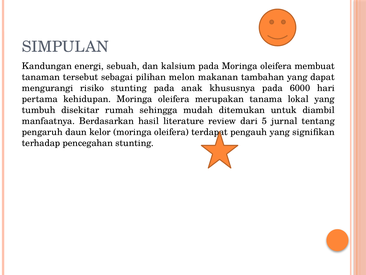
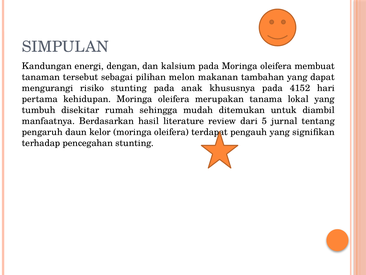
sebuah: sebuah -> dengan (123, 66)
6000: 6000 -> 4152 (300, 88)
